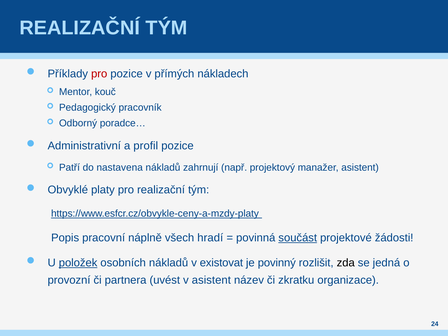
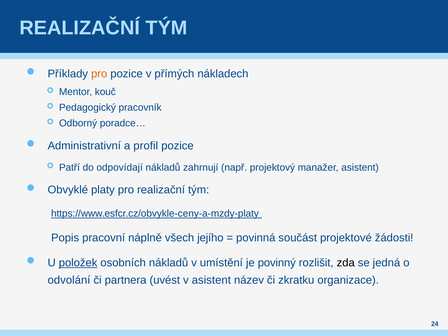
pro colour: red -> orange (99, 74)
nastavena: nastavena -> odpovídají (120, 167)
hradí: hradí -> jejího (210, 238)
součást underline: present -> none (298, 238)
existovat: existovat -> umístění (221, 263)
provozní: provozní -> odvolání (69, 280)
